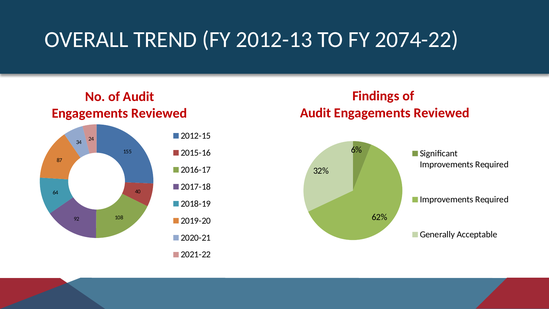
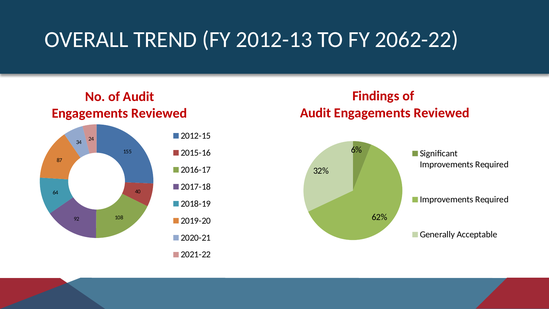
2074-22: 2074-22 -> 2062-22 (417, 40)
